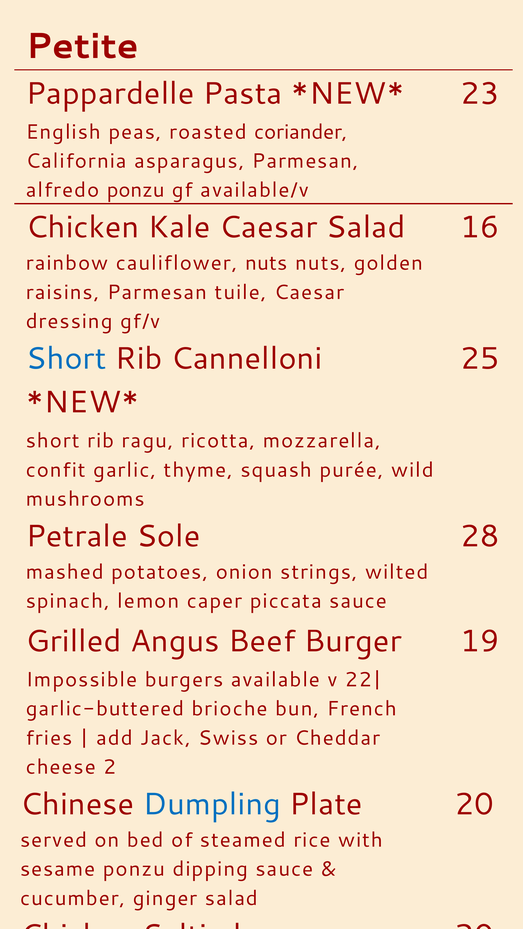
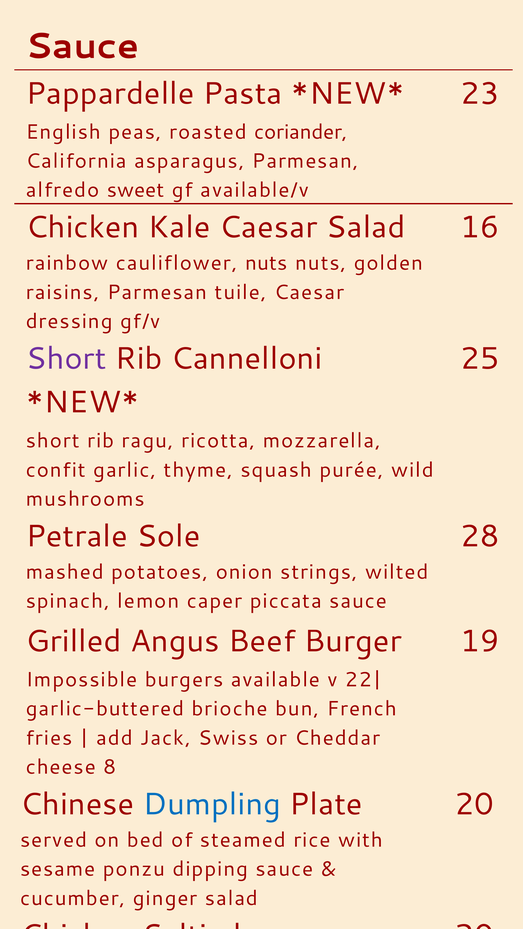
Petite: Petite -> Sauce (82, 46)
alfredo ponzu: ponzu -> sweet (135, 190)
Short colour: blue -> purple (66, 359)
2: 2 -> 8 (110, 768)
